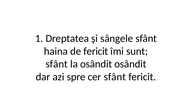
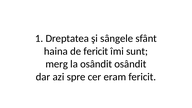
sfânt: sfânt -> merg (57, 64)
cer sfânt: sfânt -> eram (115, 77)
